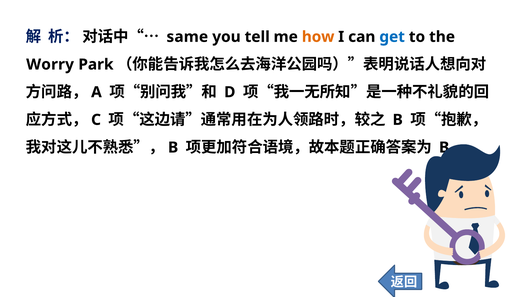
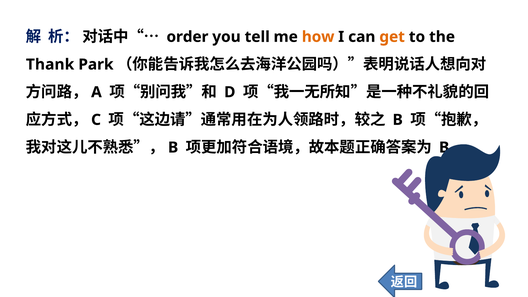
same: same -> order (187, 37)
get colour: blue -> orange (392, 37)
Worry: Worry -> Thank (50, 64)
